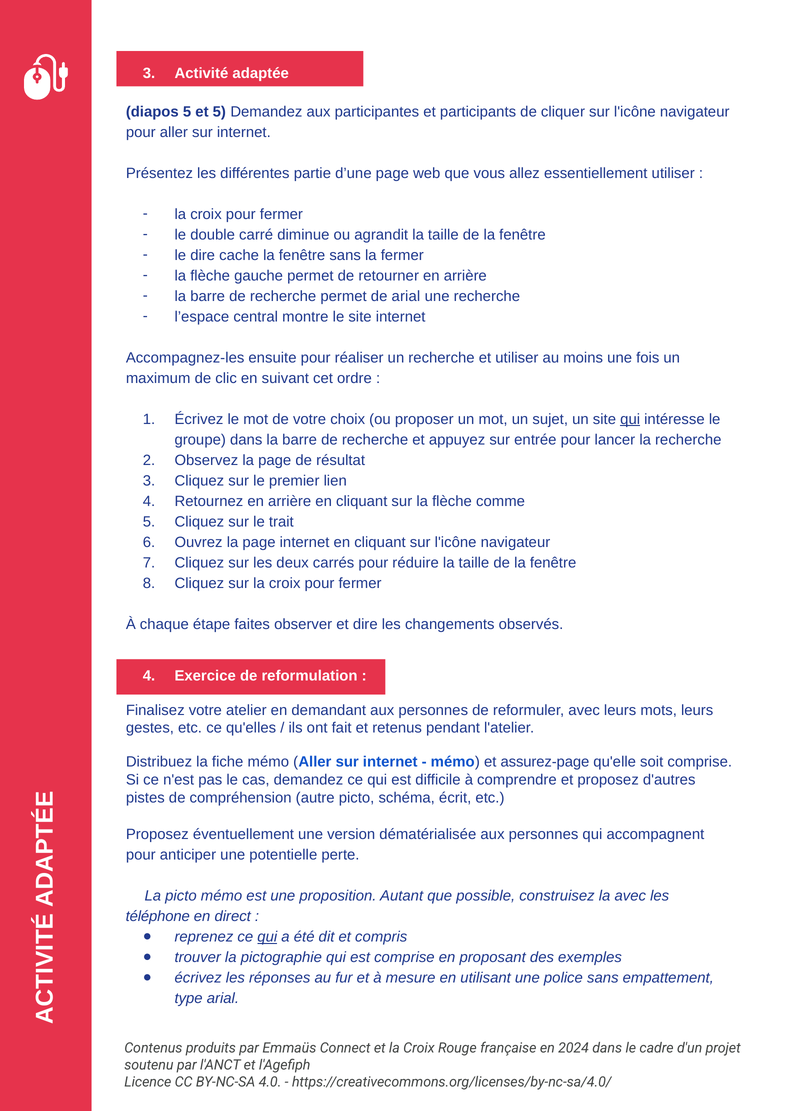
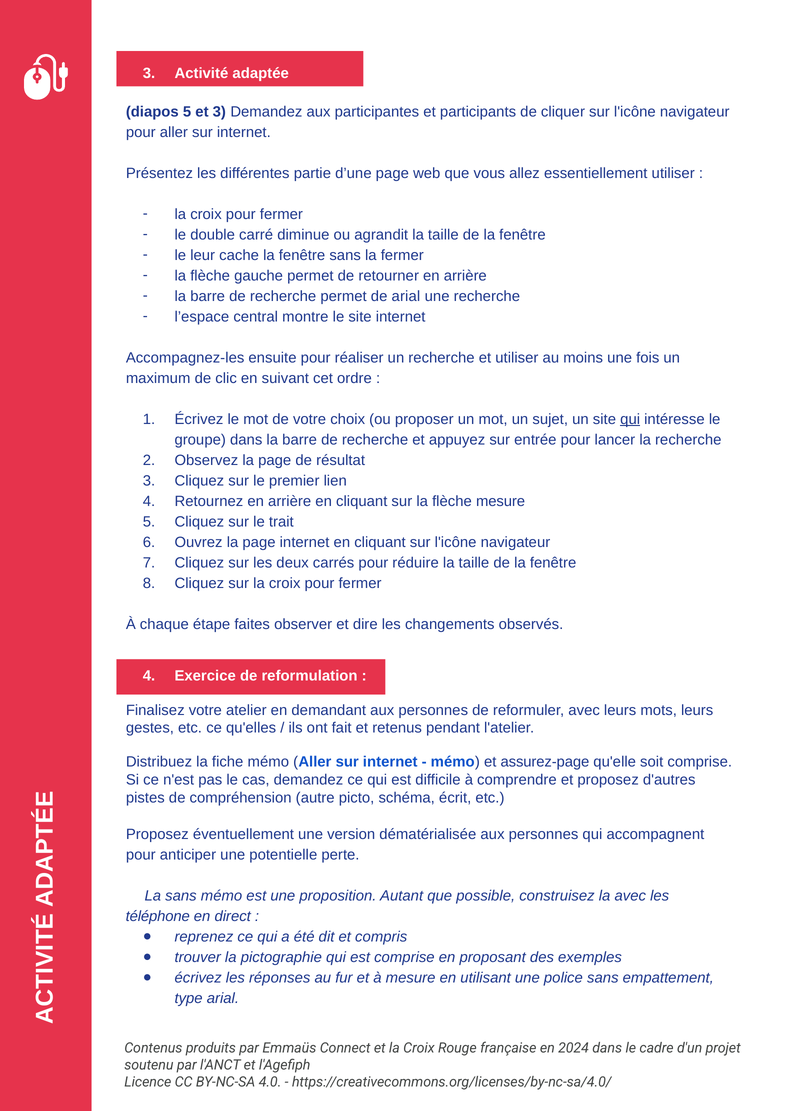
et 5: 5 -> 3 (219, 112)
le dire: dire -> leur (203, 255)
flèche comme: comme -> mesure (501, 501)
👍La picto: picto -> sans (181, 896)
qui underline: present -> none (267, 937)
